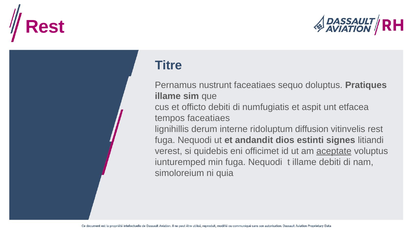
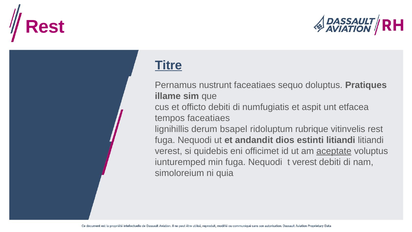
Titre underline: none -> present (168, 65)
interne: interne -> bsapel (234, 129)
diffusion: diffusion -> rubrique (312, 129)
estinti signes: signes -> litiandi (341, 140)
t illame: illame -> verest (304, 162)
